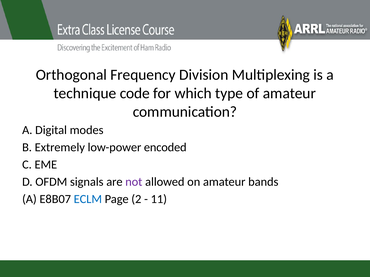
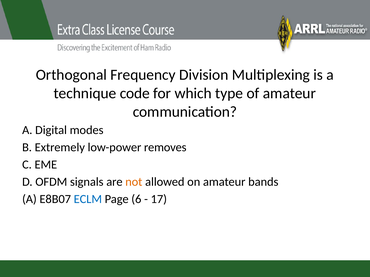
encoded: encoded -> removes (165, 148)
not colour: purple -> orange (134, 182)
2: 2 -> 6 (136, 199)
11: 11 -> 17 (159, 199)
